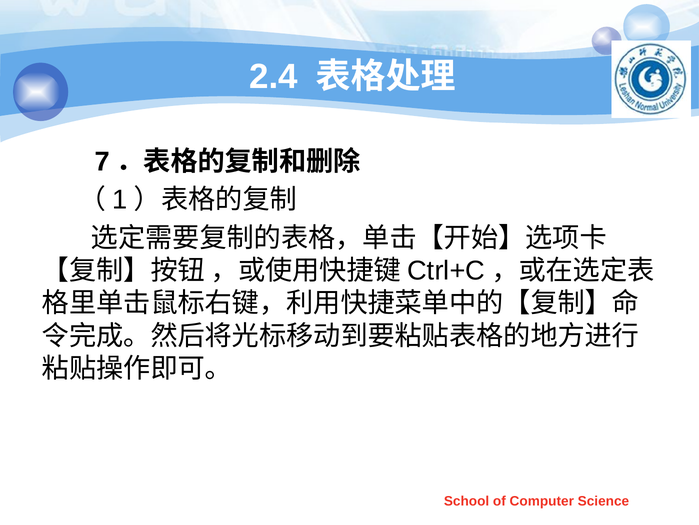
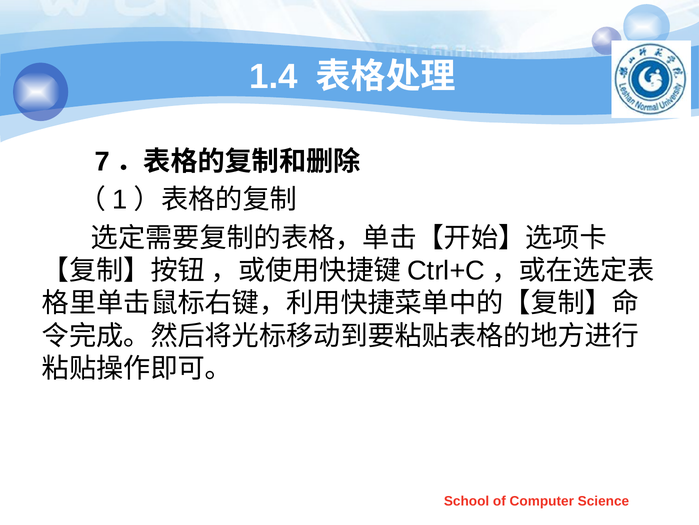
2.4: 2.4 -> 1.4 (273, 76)
